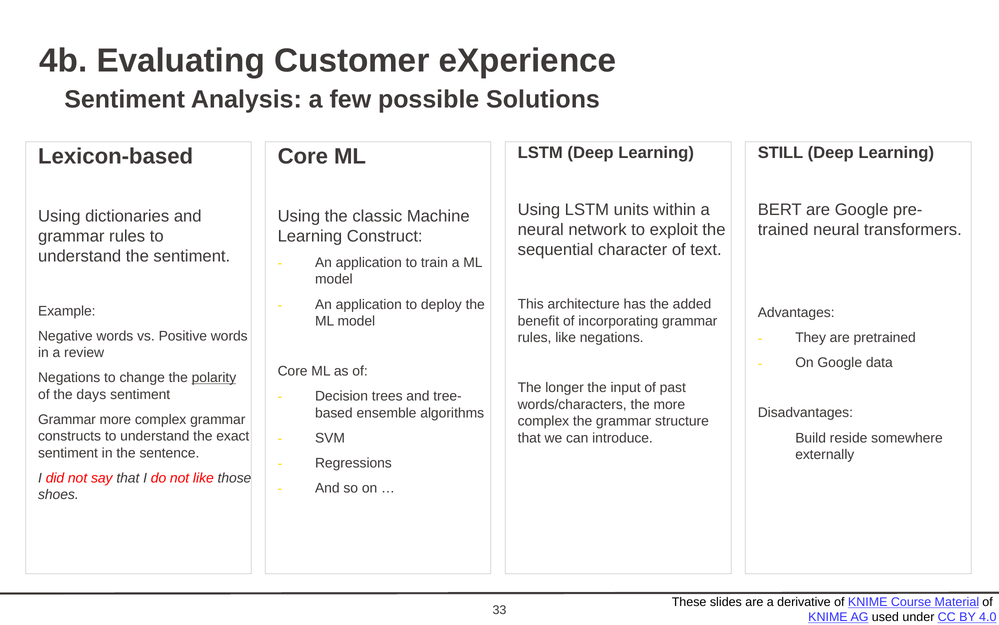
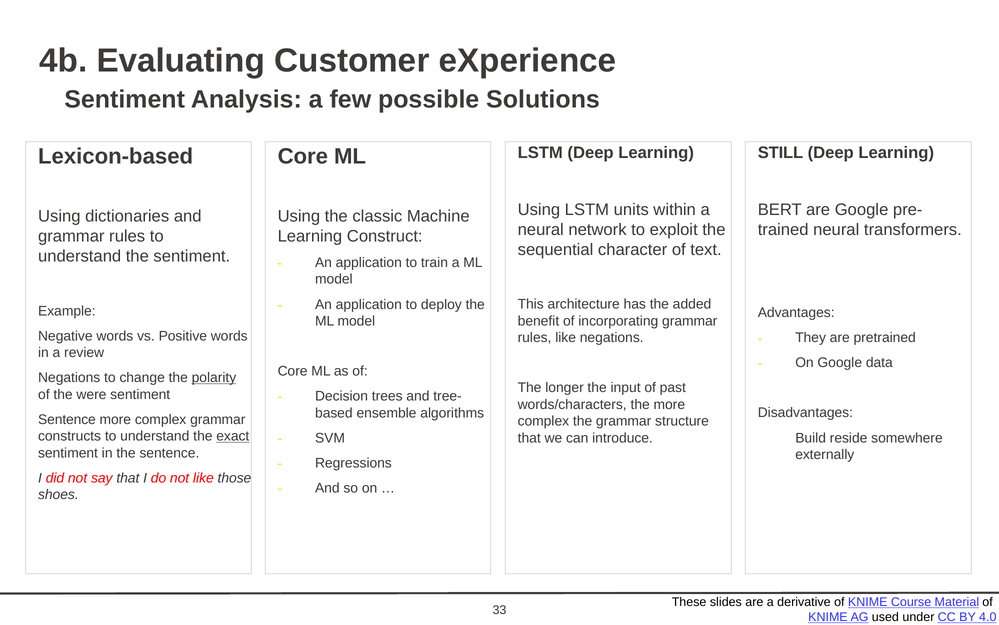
days: days -> were (91, 394)
Grammar: Grammar -> Sentence (67, 419)
exact underline: none -> present (233, 436)
